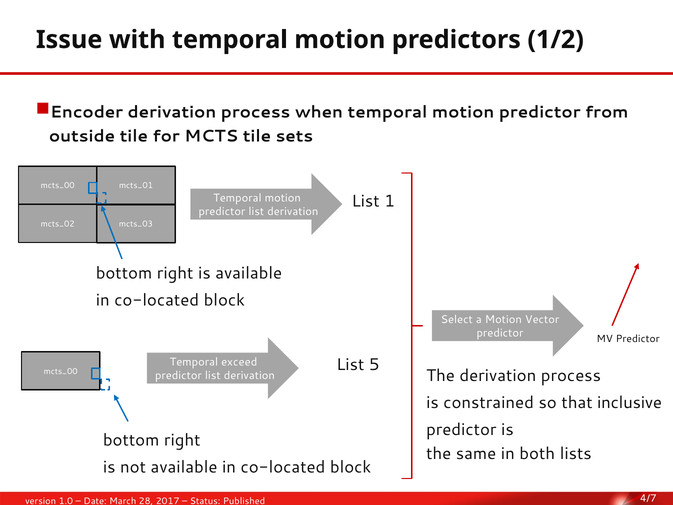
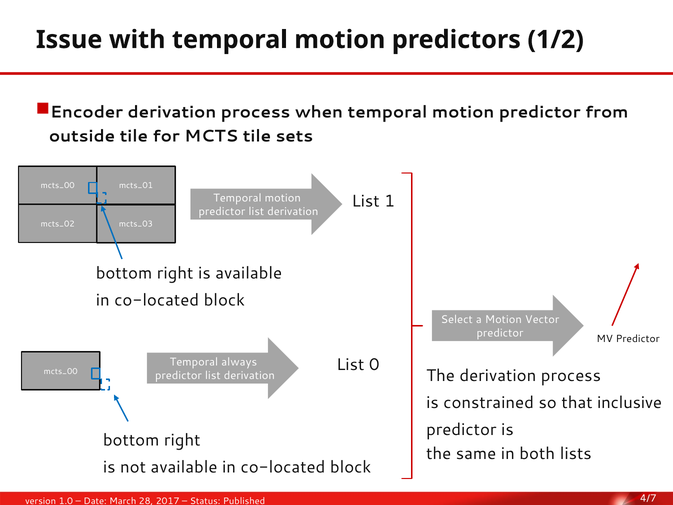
exceed: exceed -> always (239, 362)
5: 5 -> 0 (374, 365)
